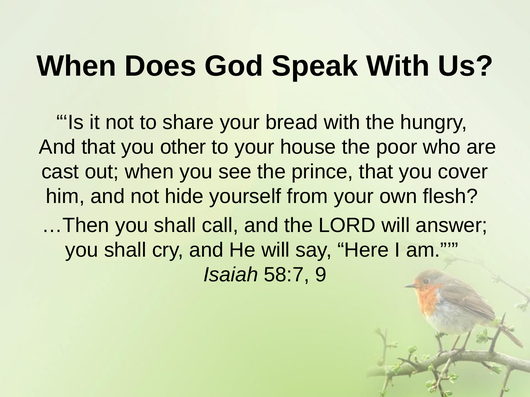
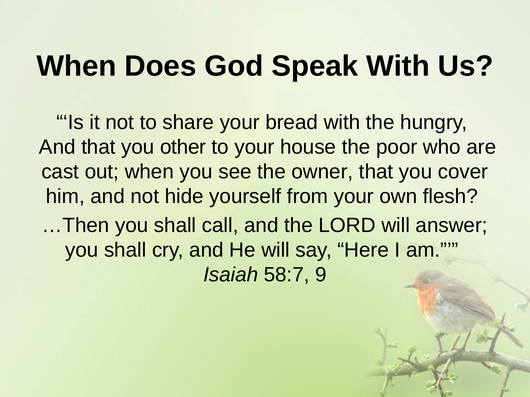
prince: prince -> owner (322, 172)
